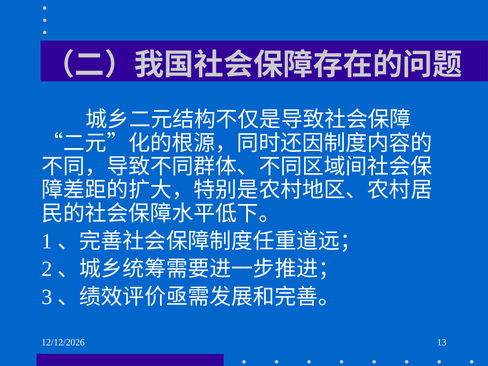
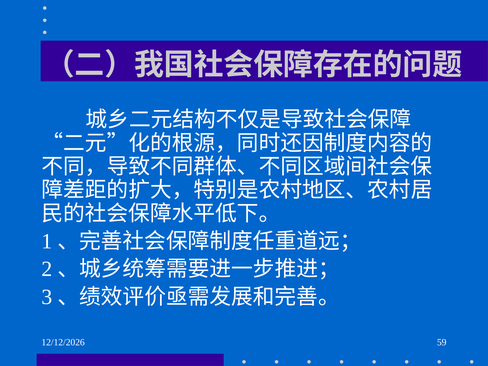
13: 13 -> 59 (442, 342)
